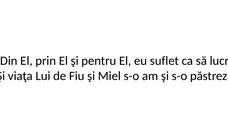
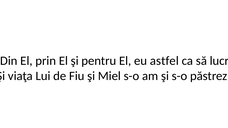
suflet: suflet -> astfel (164, 61)
